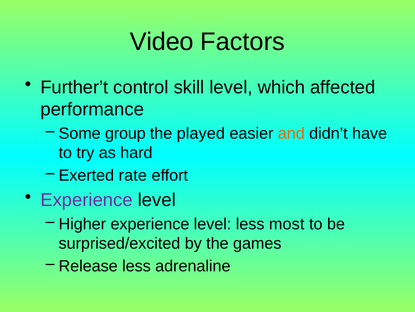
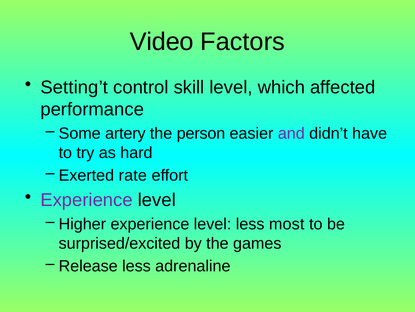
Further’t: Further’t -> Setting’t (74, 87)
group: group -> artery (125, 133)
played: played -> person (201, 133)
and colour: orange -> purple (291, 133)
